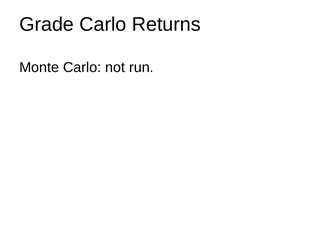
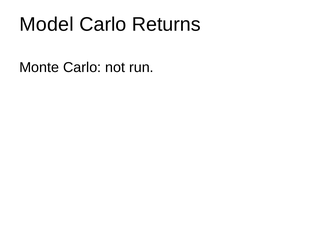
Grade: Grade -> Model (46, 24)
